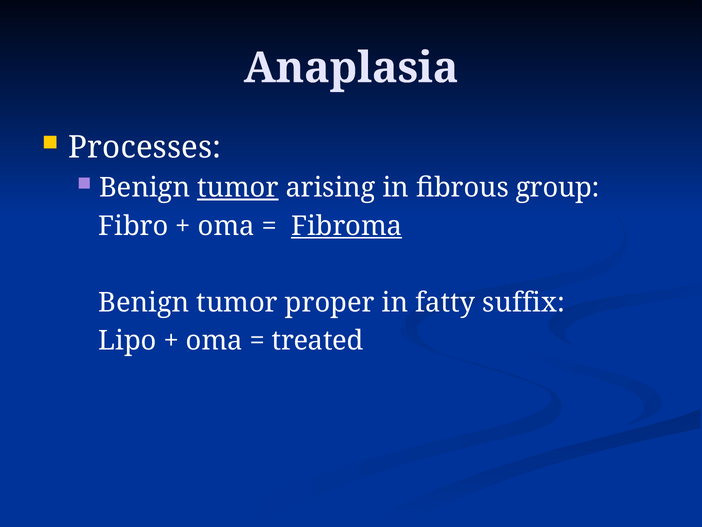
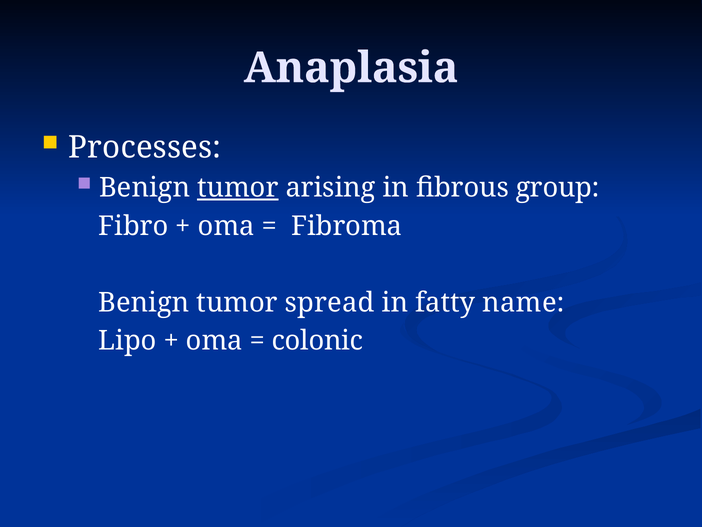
Fibroma underline: present -> none (347, 226)
proper: proper -> spread (330, 302)
suffix: suffix -> name (524, 302)
treated: treated -> colonic (318, 341)
